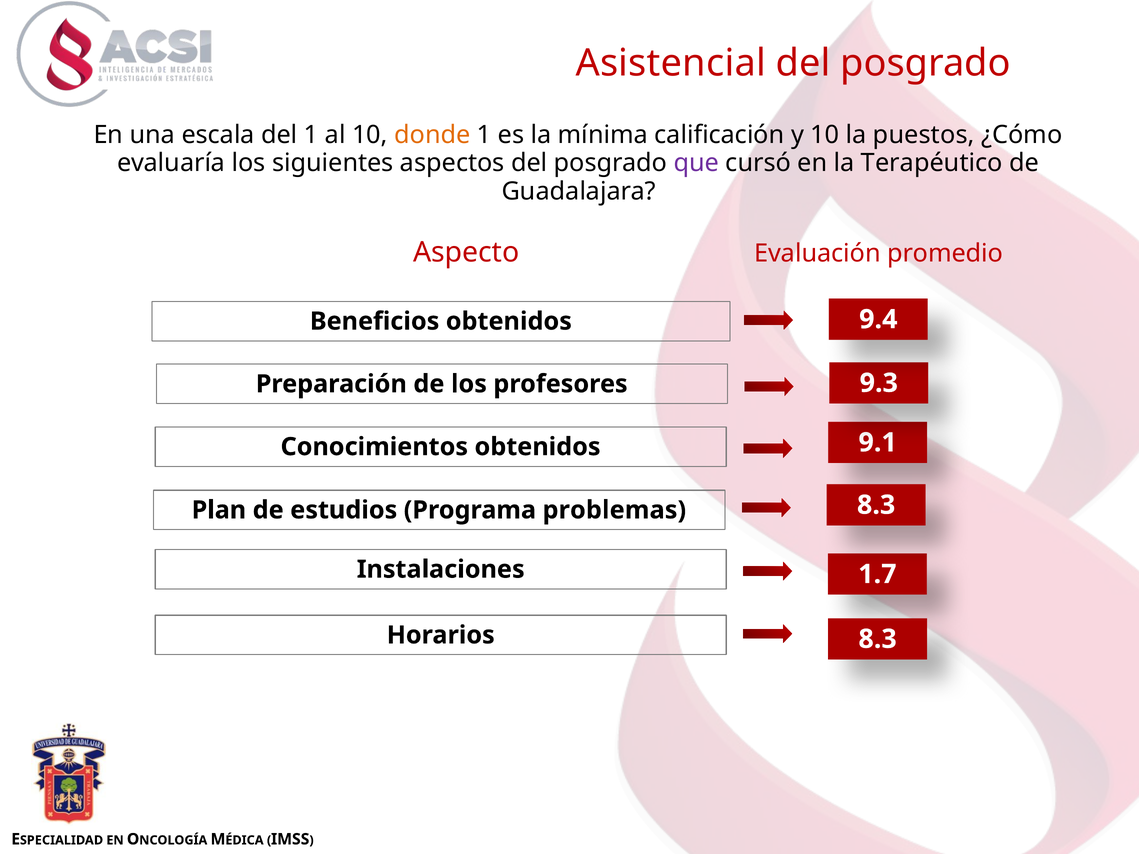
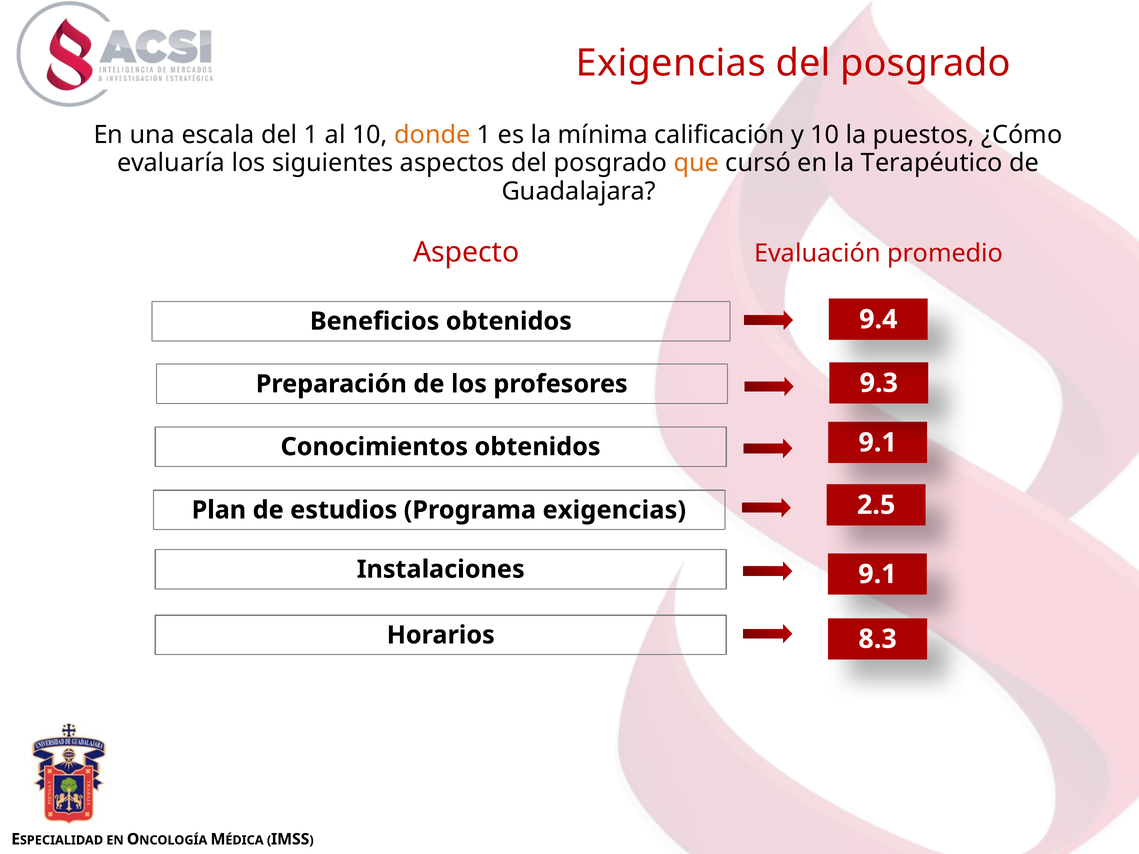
Asistencial: Asistencial -> Exigencias (671, 63)
que colour: purple -> orange (696, 163)
8.3: 8.3 -> 2.5 (876, 505)
Programa problemas: problemas -> exigencias (614, 510)
Instalaciones 1.7: 1.7 -> 9.1 (877, 574)
